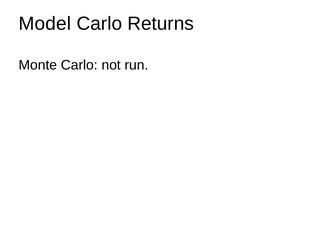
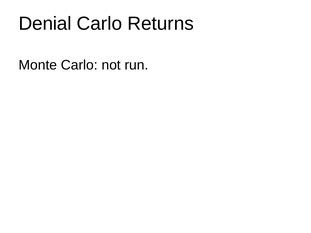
Model: Model -> Denial (45, 24)
